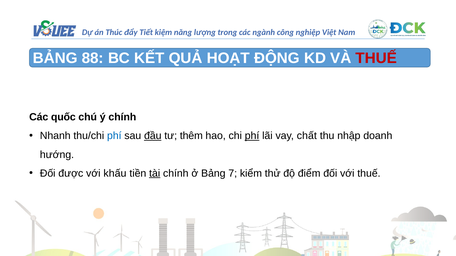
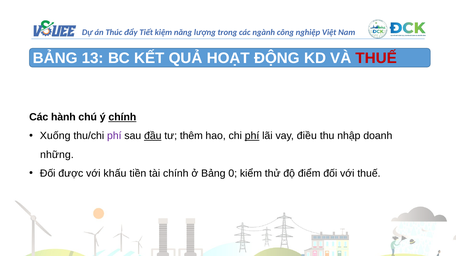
88: 88 -> 13 (93, 58)
quốc: quốc -> hành (63, 117)
chính underline: none -> present (122, 117)
Nhanh: Nhanh -> Xuống (55, 136)
phí colour: blue -> purple (114, 136)
chất: chất -> điều (307, 136)
hướng: hướng -> những (57, 155)
tài underline: present -> none (155, 174)
7: 7 -> 0 (233, 174)
